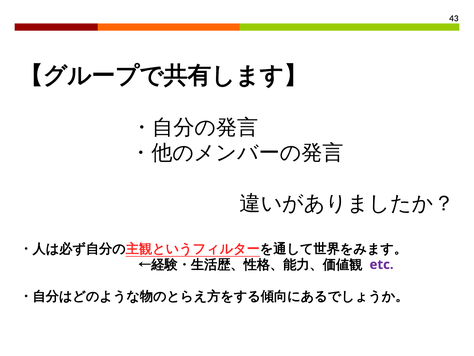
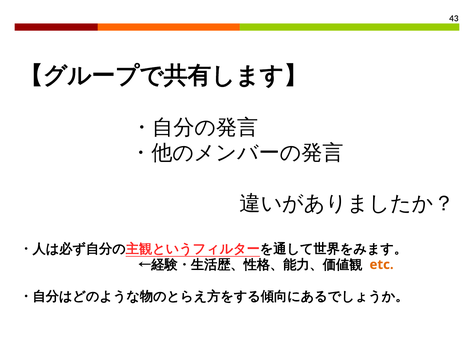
etc colour: purple -> orange (382, 264)
